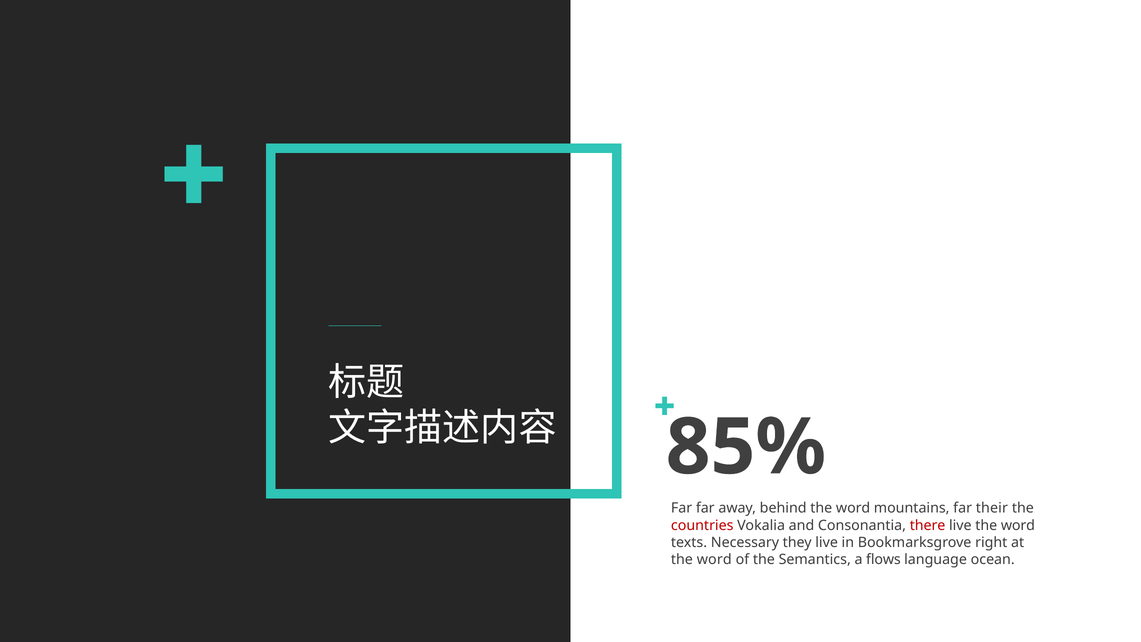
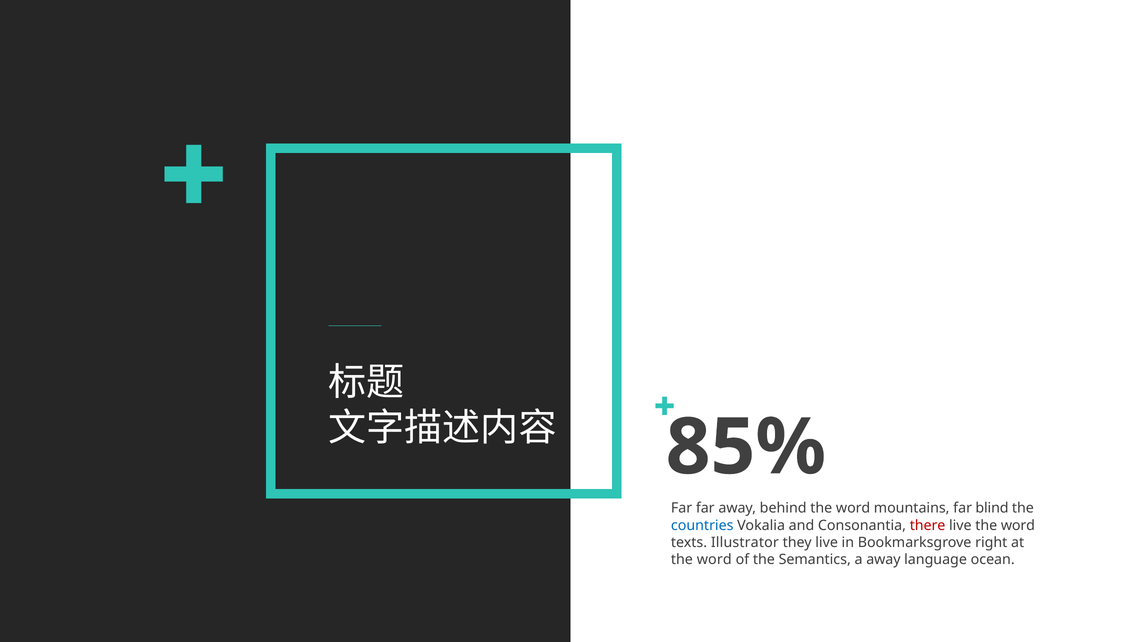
their: their -> blind (992, 508)
countries colour: red -> blue (702, 525)
Necessary: Necessary -> Illustrator (745, 542)
a flows: flows -> away (883, 559)
